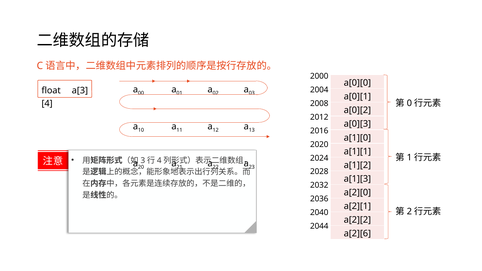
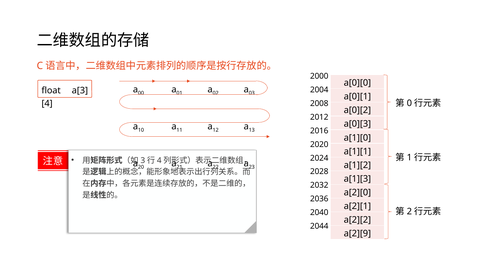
a[2][6: a[2][6 -> a[2][9 (357, 234)
